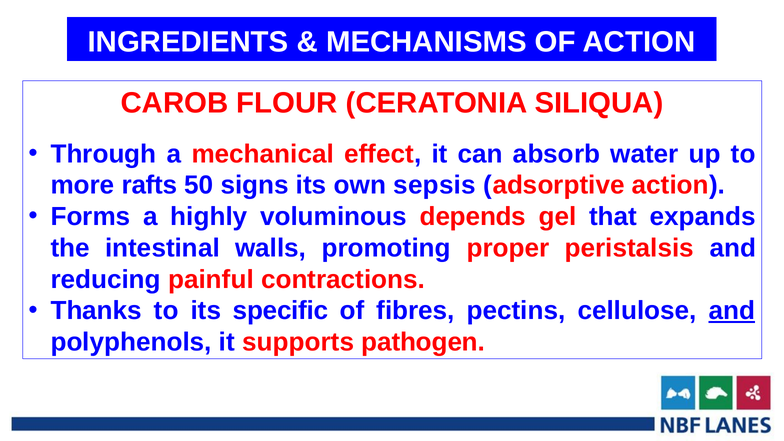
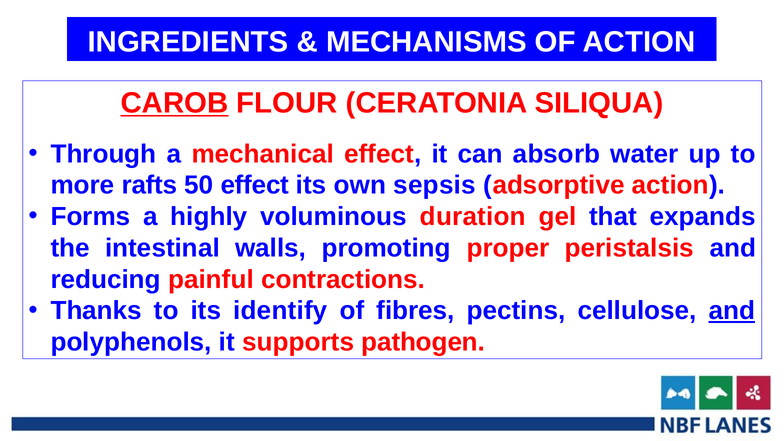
CAROB underline: none -> present (174, 103)
50 signs: signs -> effect (255, 185)
depends: depends -> duration (473, 217)
specific: specific -> identify (280, 311)
